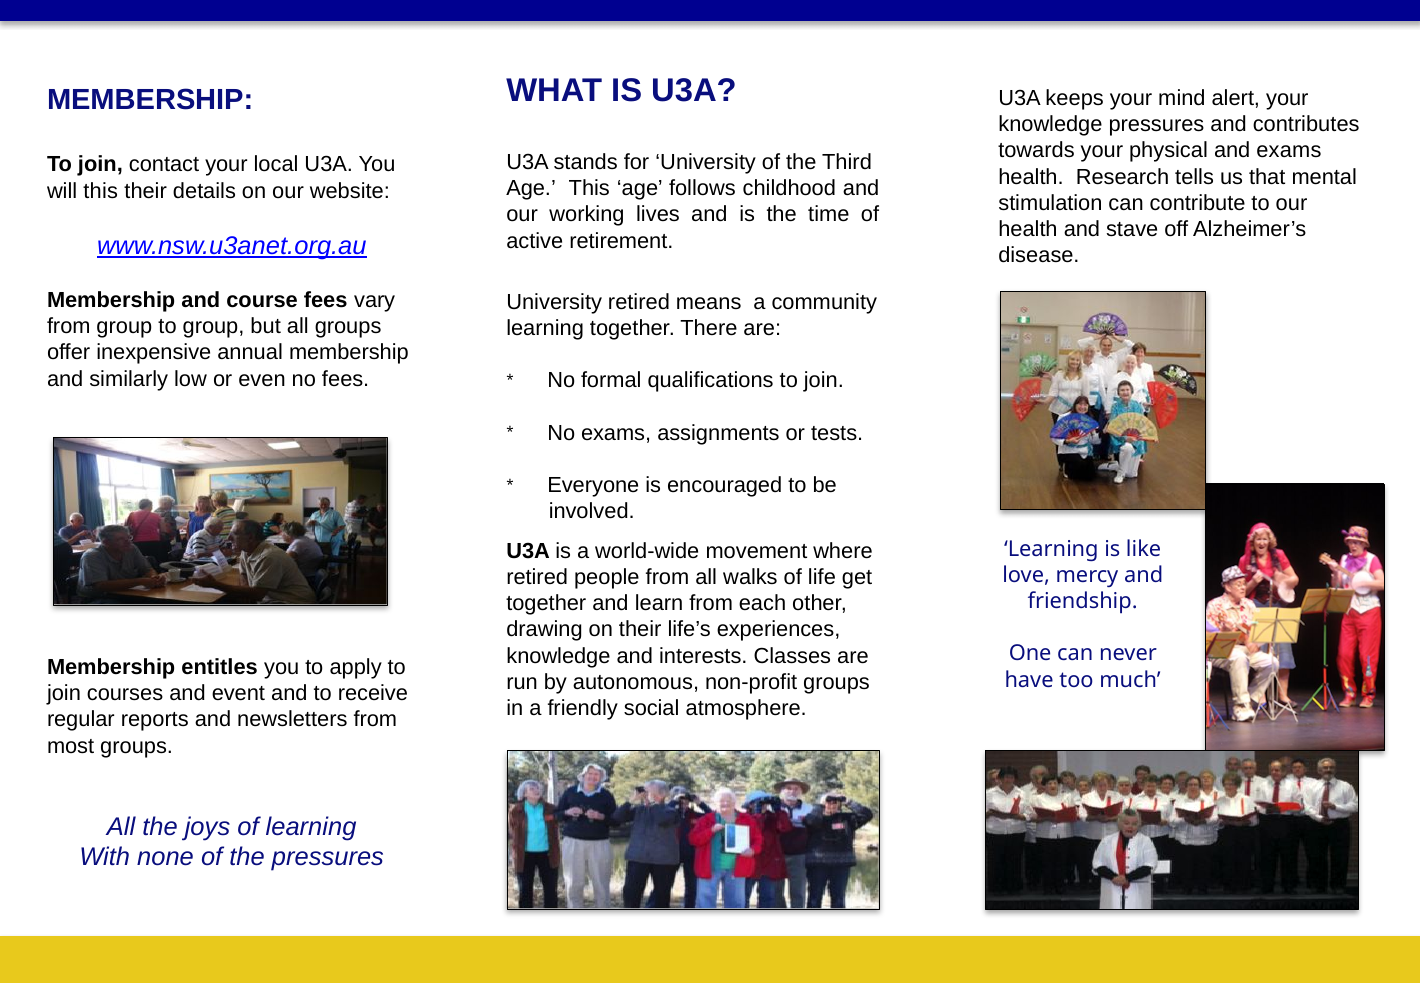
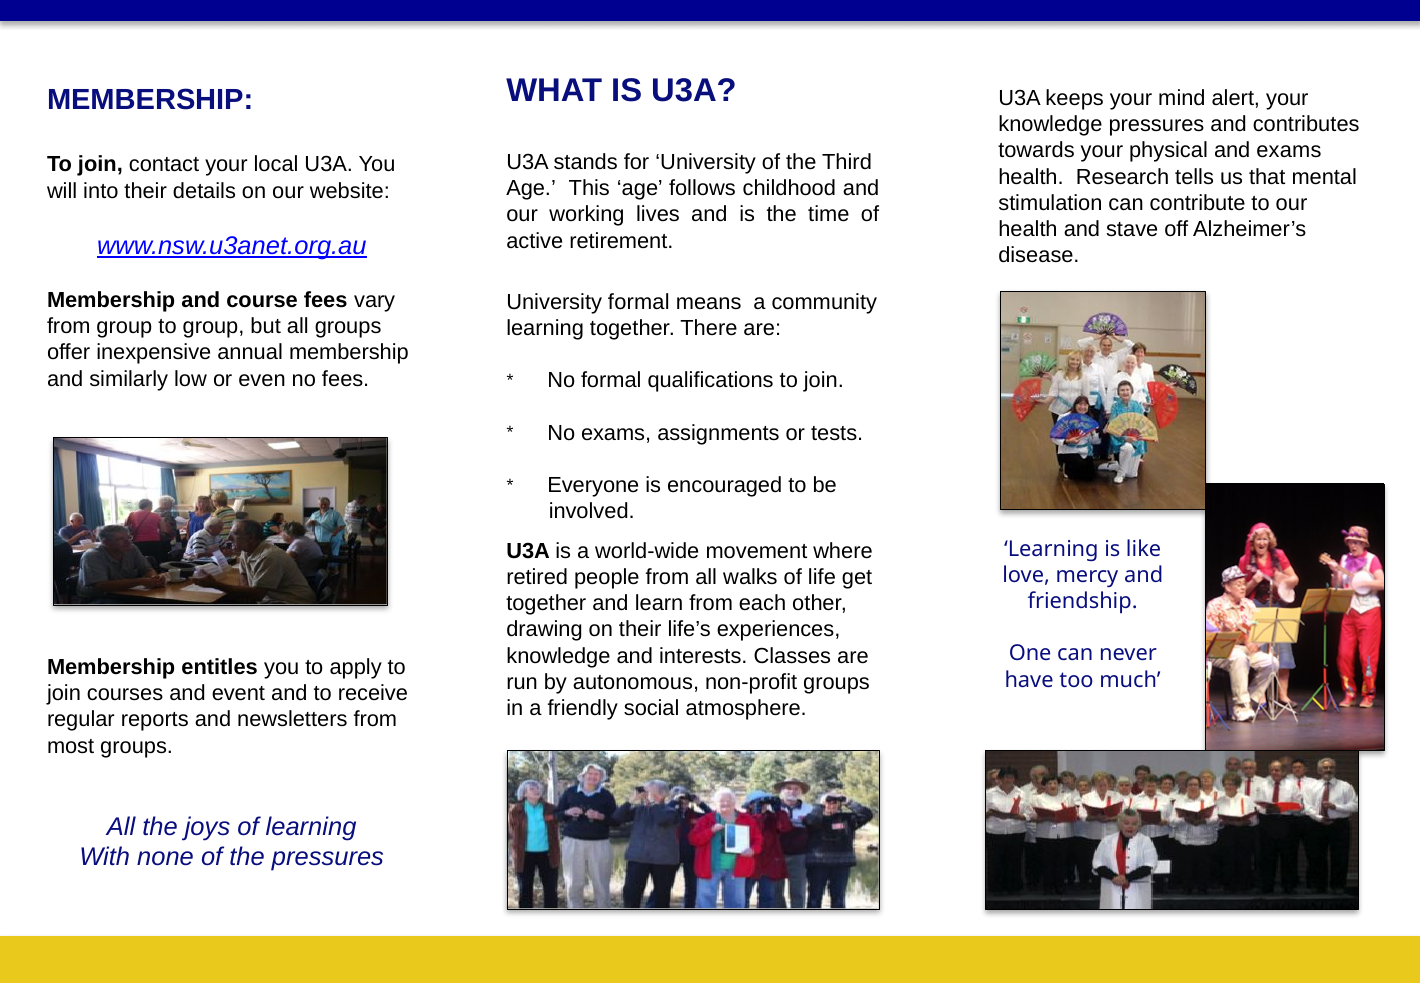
will this: this -> into (101, 191)
University retired: retired -> formal (639, 302)
